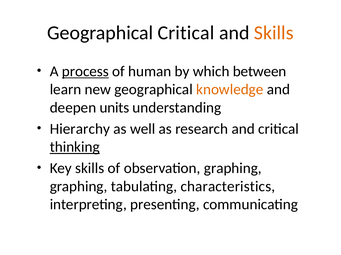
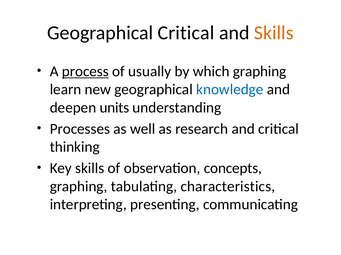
human: human -> usually (150, 72)
which between: between -> graphing (260, 72)
knowledge colour: orange -> blue (230, 90)
Hierarchy: Hierarchy -> Processes (80, 129)
thinking underline: present -> none (75, 147)
observation graphing: graphing -> concepts (233, 169)
